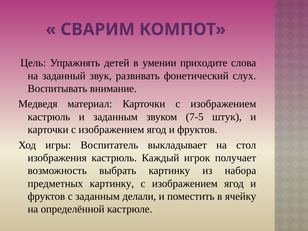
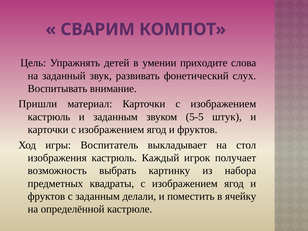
Медведя: Медведя -> Пришли (38, 104)
7-5: 7-5 -> 5-5 (195, 117)
предметных картинку: картинку -> квадраты (112, 184)
